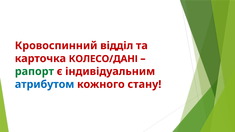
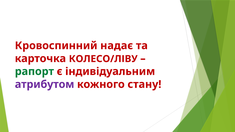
відділ: відділ -> надає (117, 46)
КОЛЕСО/ДАНІ: КОЛЕСО/ДАНІ -> КОЛЕСО/ЛІВУ (103, 59)
атрибутом colour: blue -> purple (45, 84)
